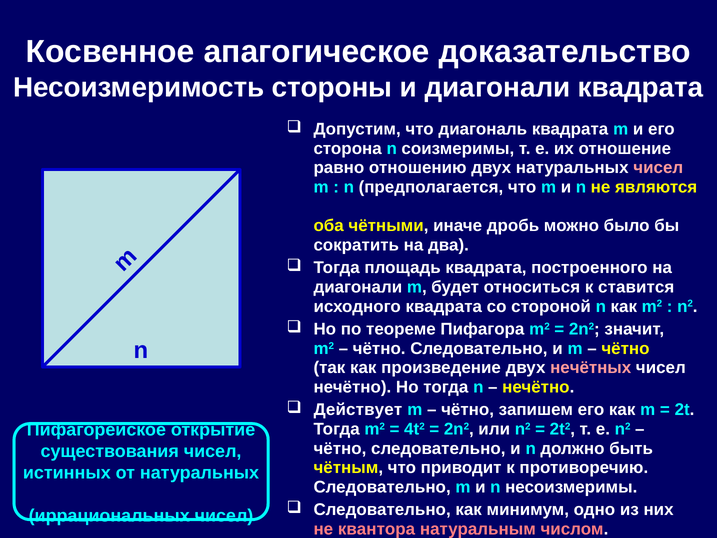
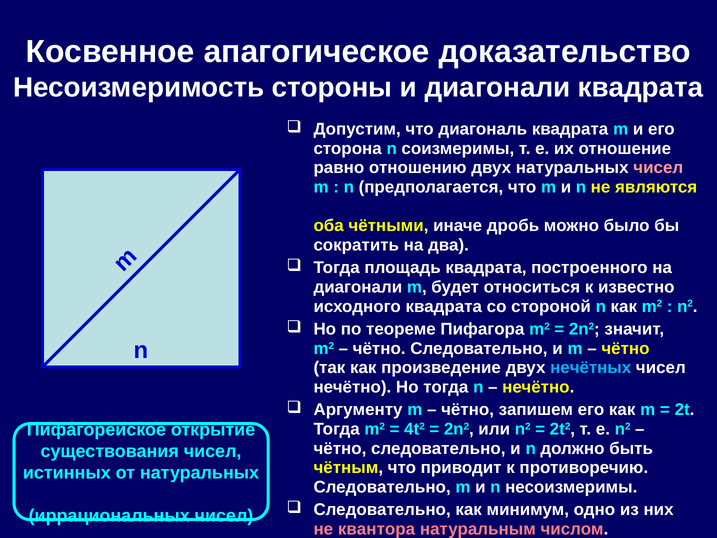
ставится: ставится -> известно (636, 287)
нечётных colour: pink -> light blue (591, 368)
Действует: Действует -> Аргументу (358, 410)
